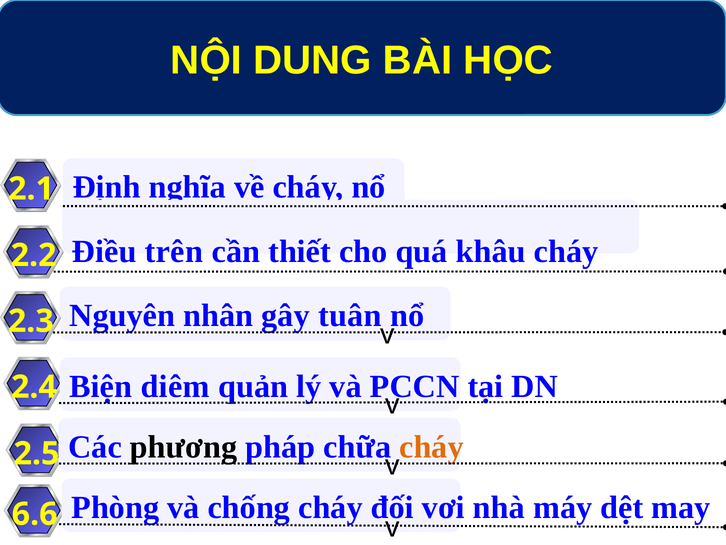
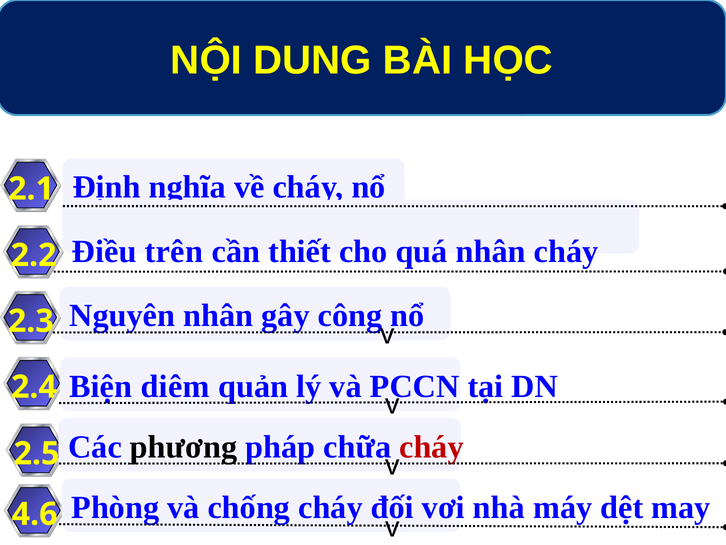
quá khâu: khâu -> nhân (491, 251)
tuân: tuân -> công (350, 315)
cháy colour: orange -> red (432, 447)
6.6: 6.6 -> 4.6 (35, 514)
